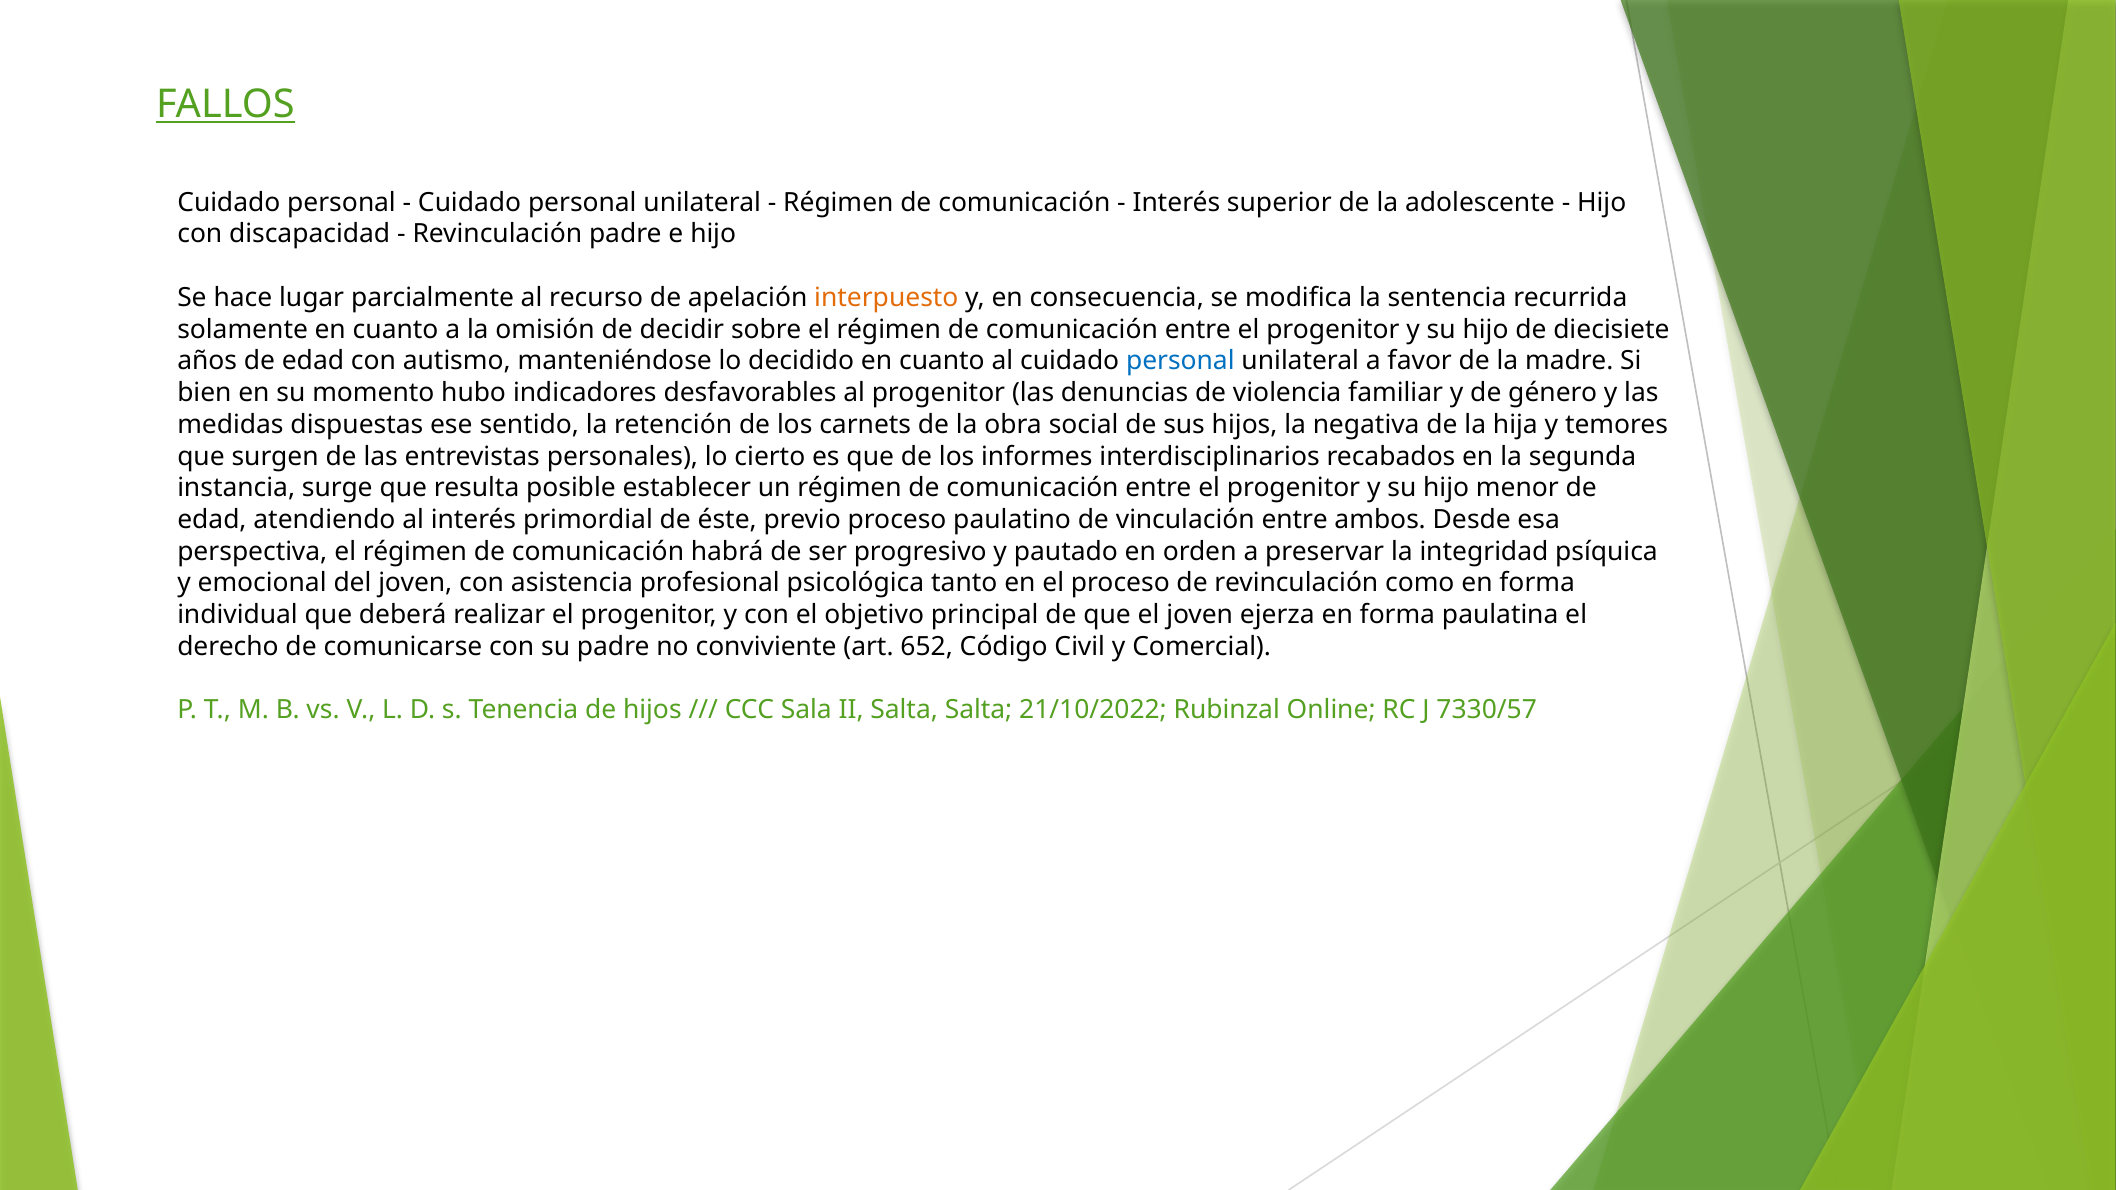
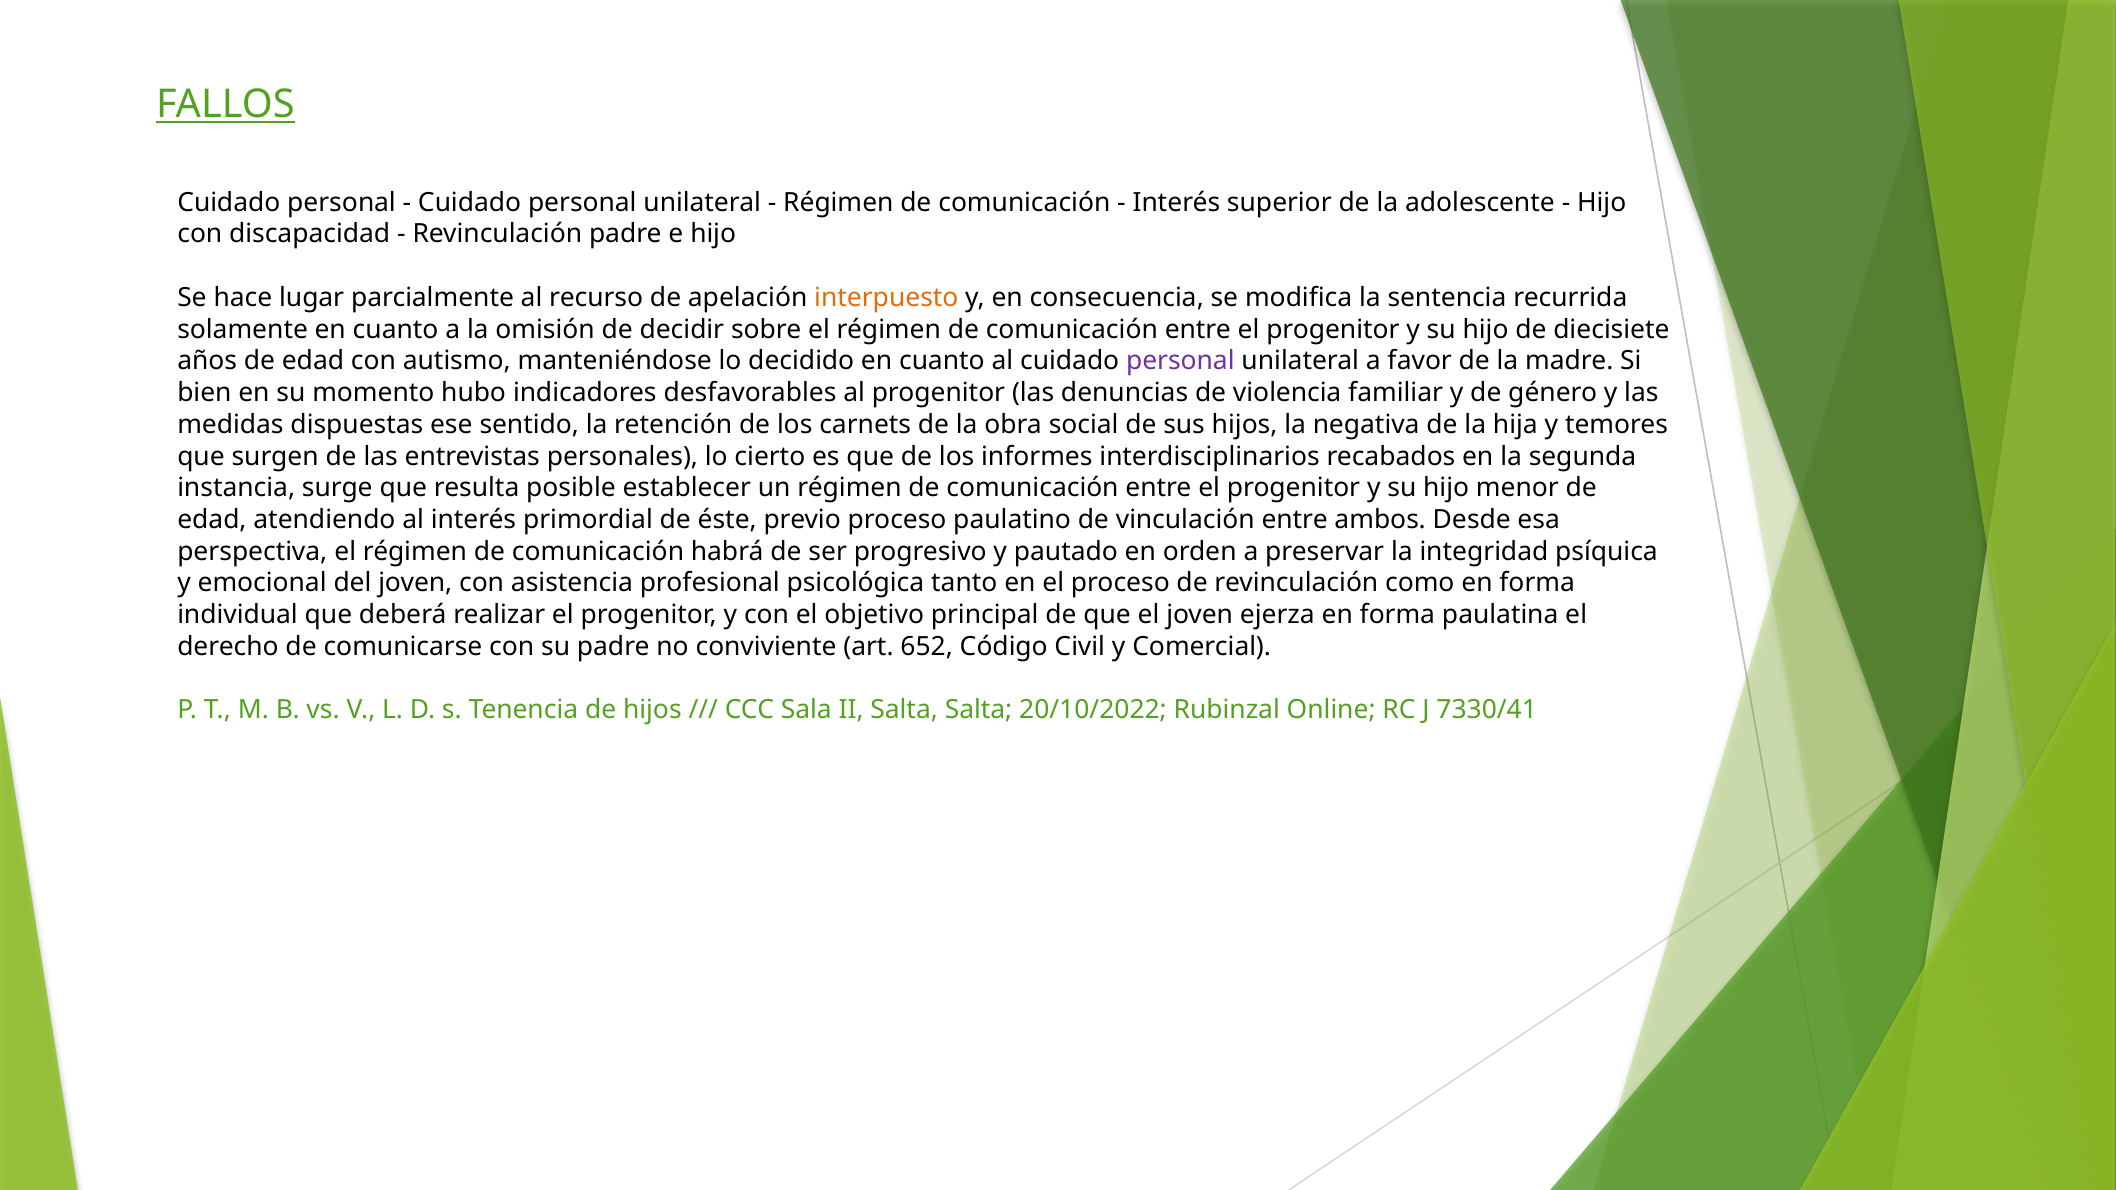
personal colour: blue -> purple (1180, 361)
21/10/2022: 21/10/2022 -> 20/10/2022 (1093, 710)
7330/57: 7330/57 -> 7330/41 (1487, 710)
